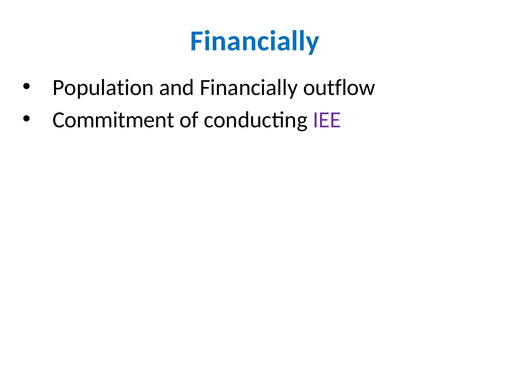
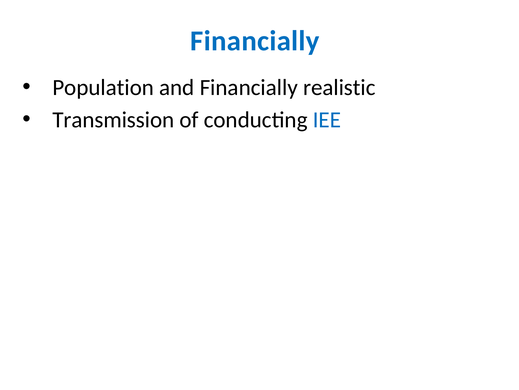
outflow: outflow -> realistic (339, 87)
Commitment: Commitment -> Transmission (113, 120)
IEE colour: purple -> blue (327, 120)
